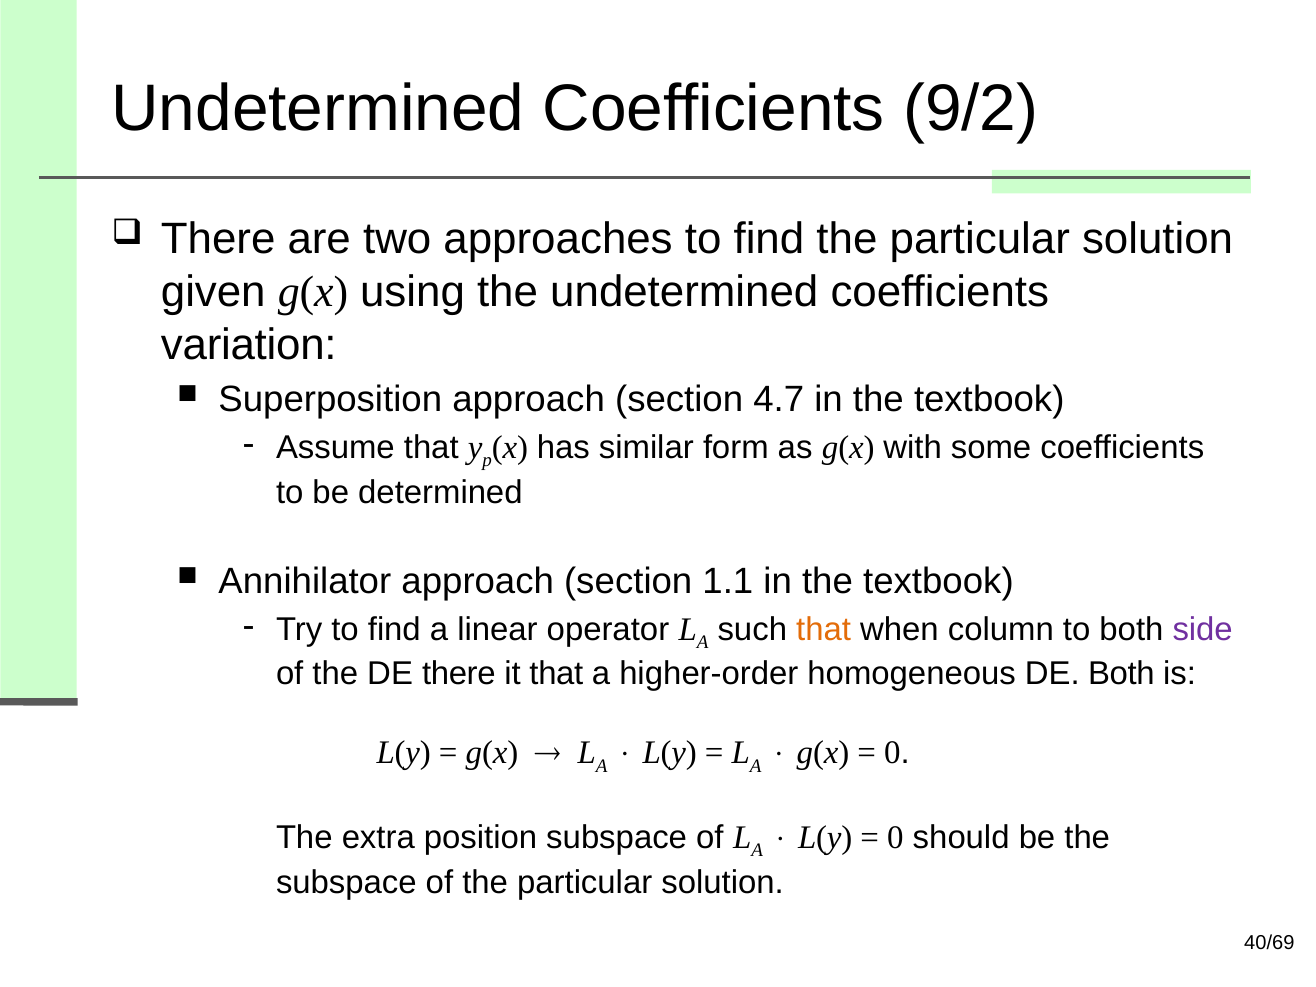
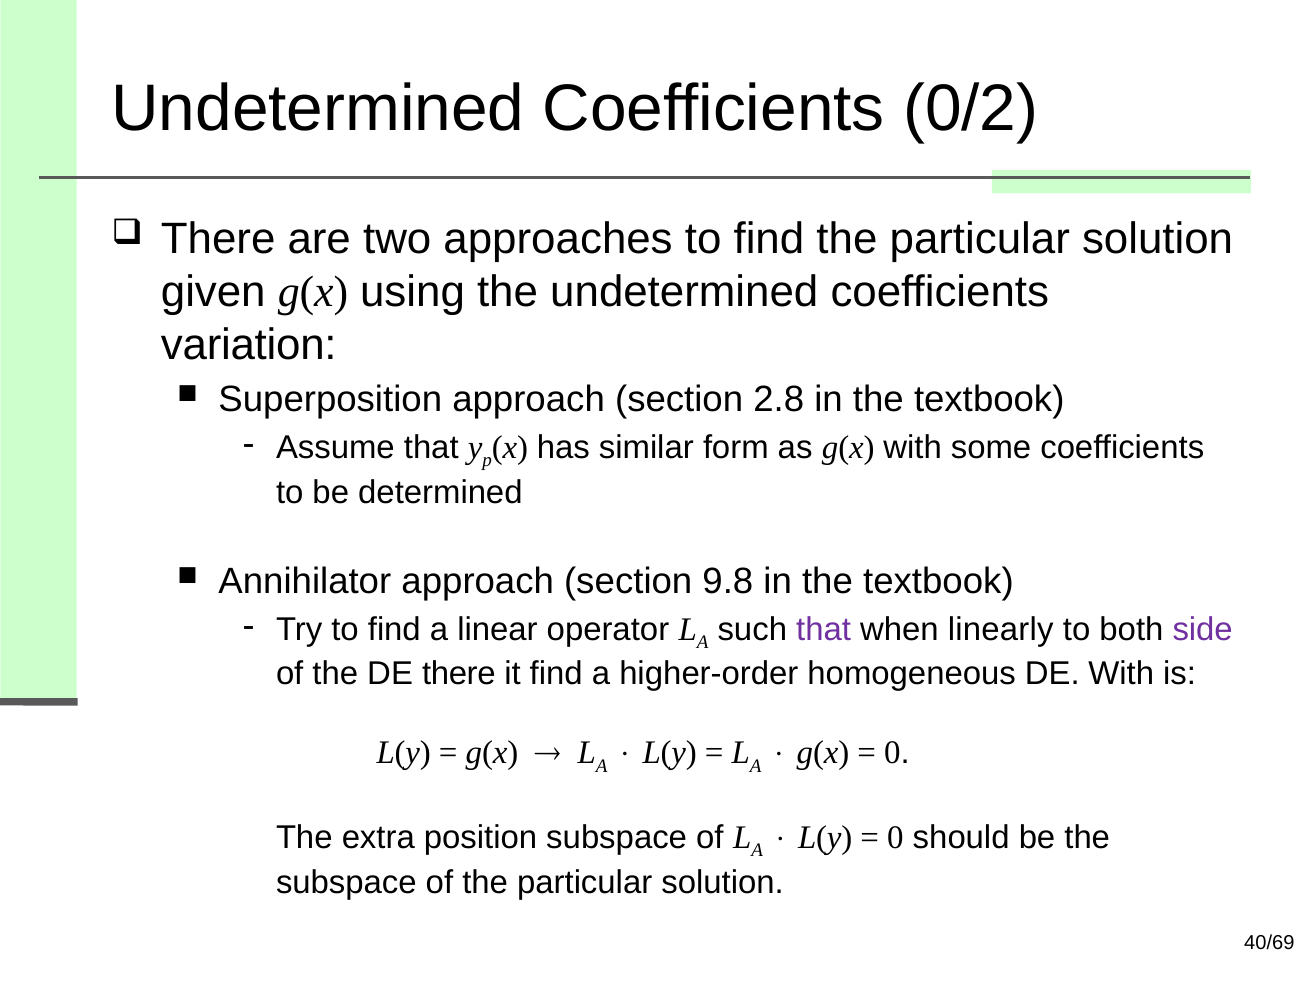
9/2: 9/2 -> 0/2 (971, 109)
4.7: 4.7 -> 2.8 (779, 400)
1.1: 1.1 -> 9.8 (728, 581)
that colour: orange -> purple (824, 629)
column: column -> linearly (1001, 629)
it that: that -> find (556, 674)
DE Both: Both -> With (1121, 674)
